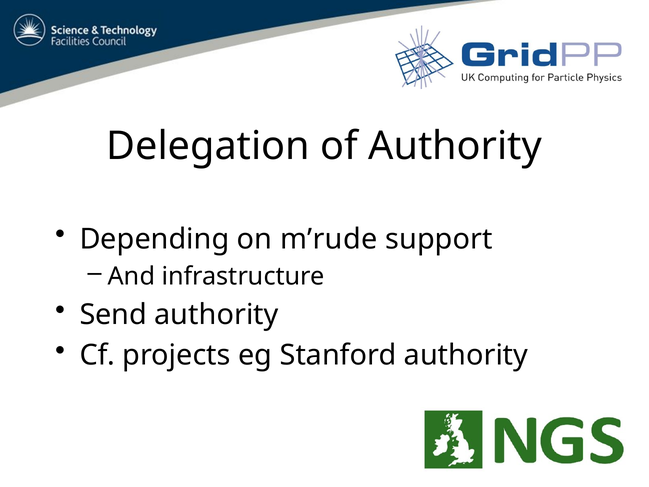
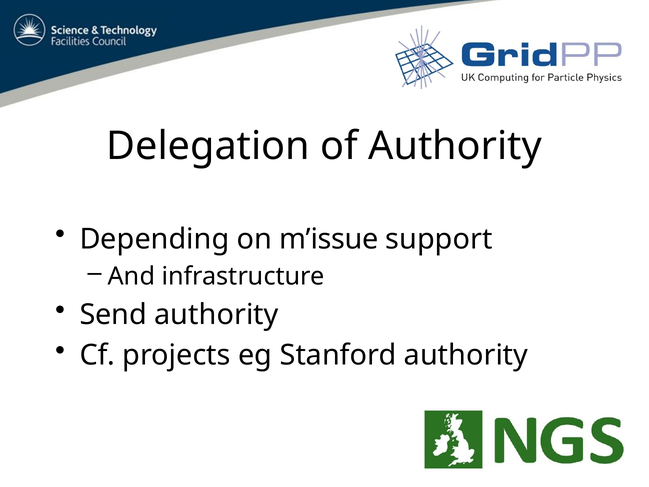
m’rude: m’rude -> m’issue (329, 239)
